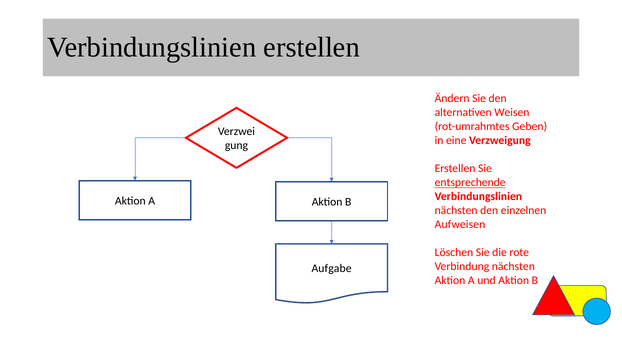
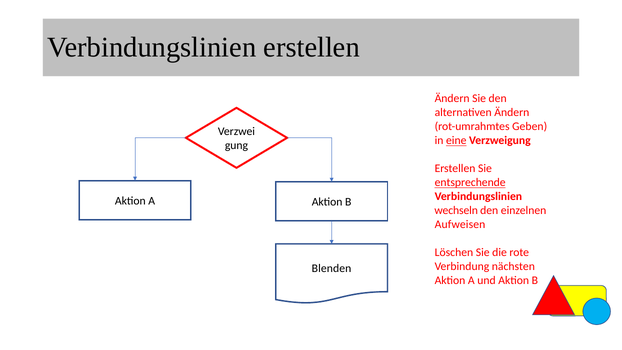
alternativen Weisen: Weisen -> Ändern (512, 113)
eine underline: none -> present (456, 141)
nächsten: nächsten -> wechseln (456, 211)
Aufgabe: Aufgabe -> Blenden (332, 269)
